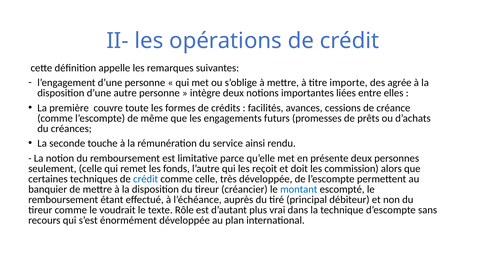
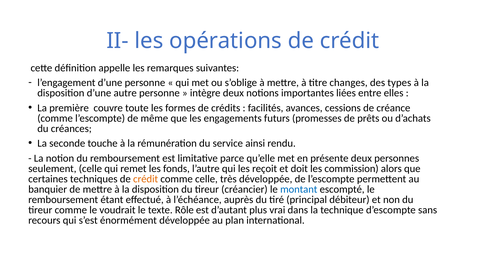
importe: importe -> changes (349, 83)
agrée: agrée -> types (399, 83)
crédit colour: blue -> orange (146, 179)
